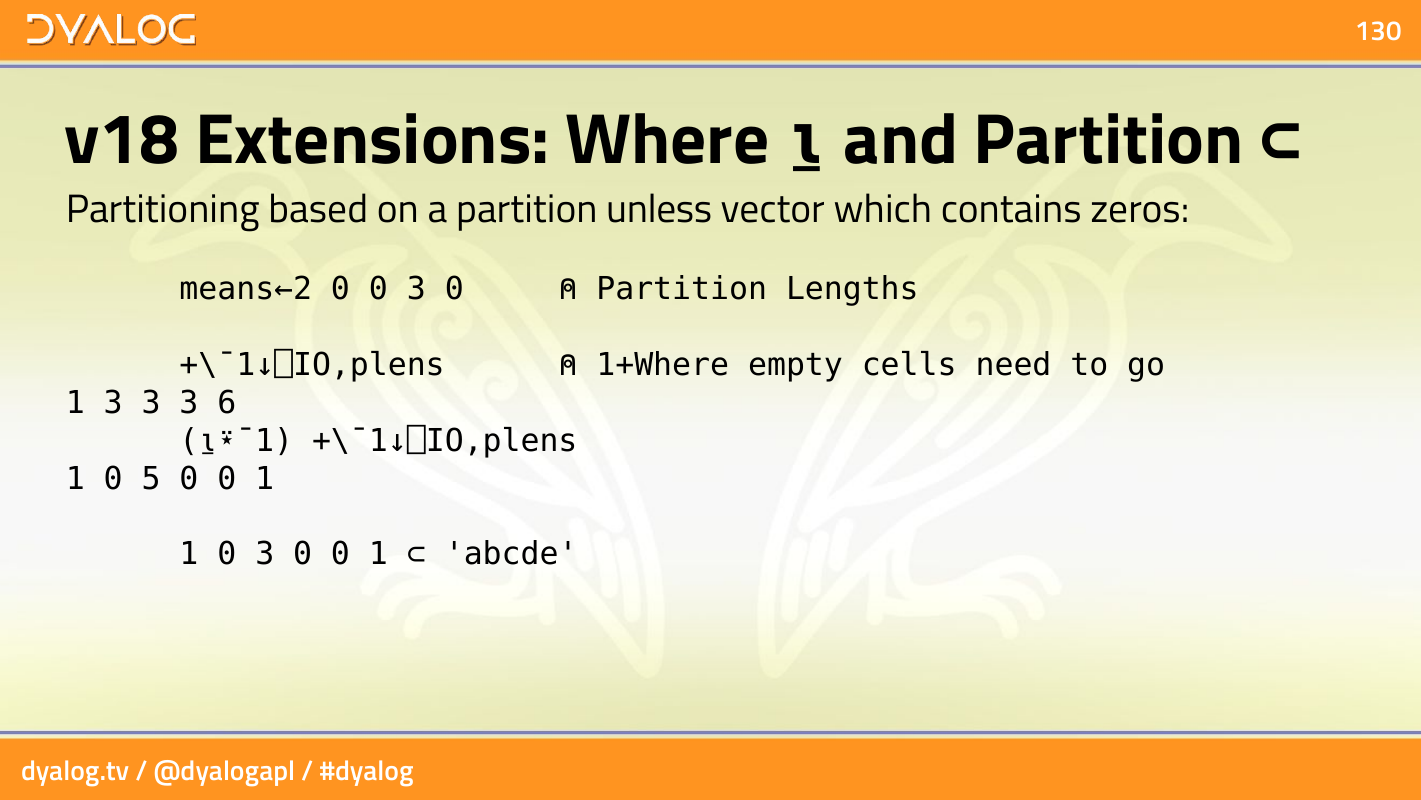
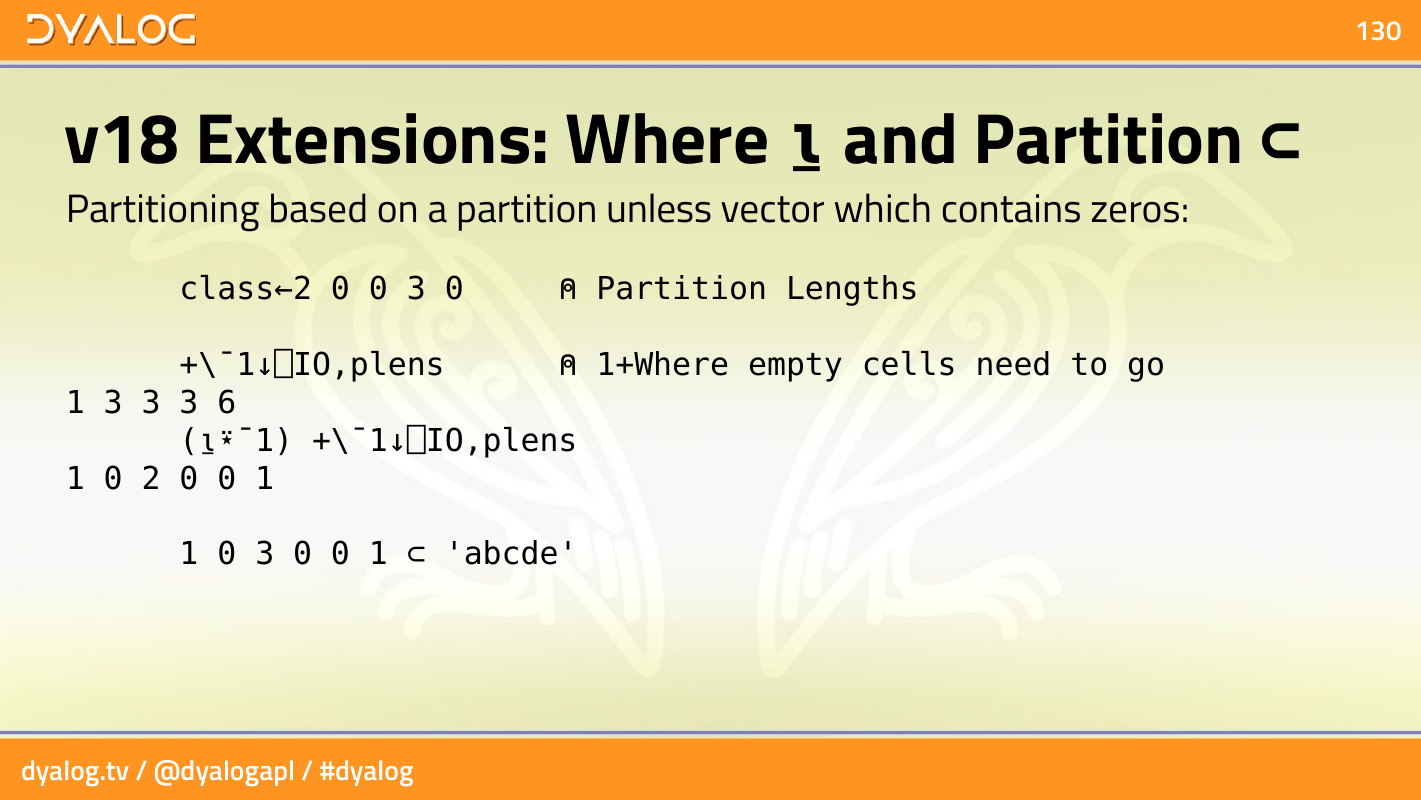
means←2: means←2 -> class←2 (246, 289)
5: 5 -> 2 (151, 478)
